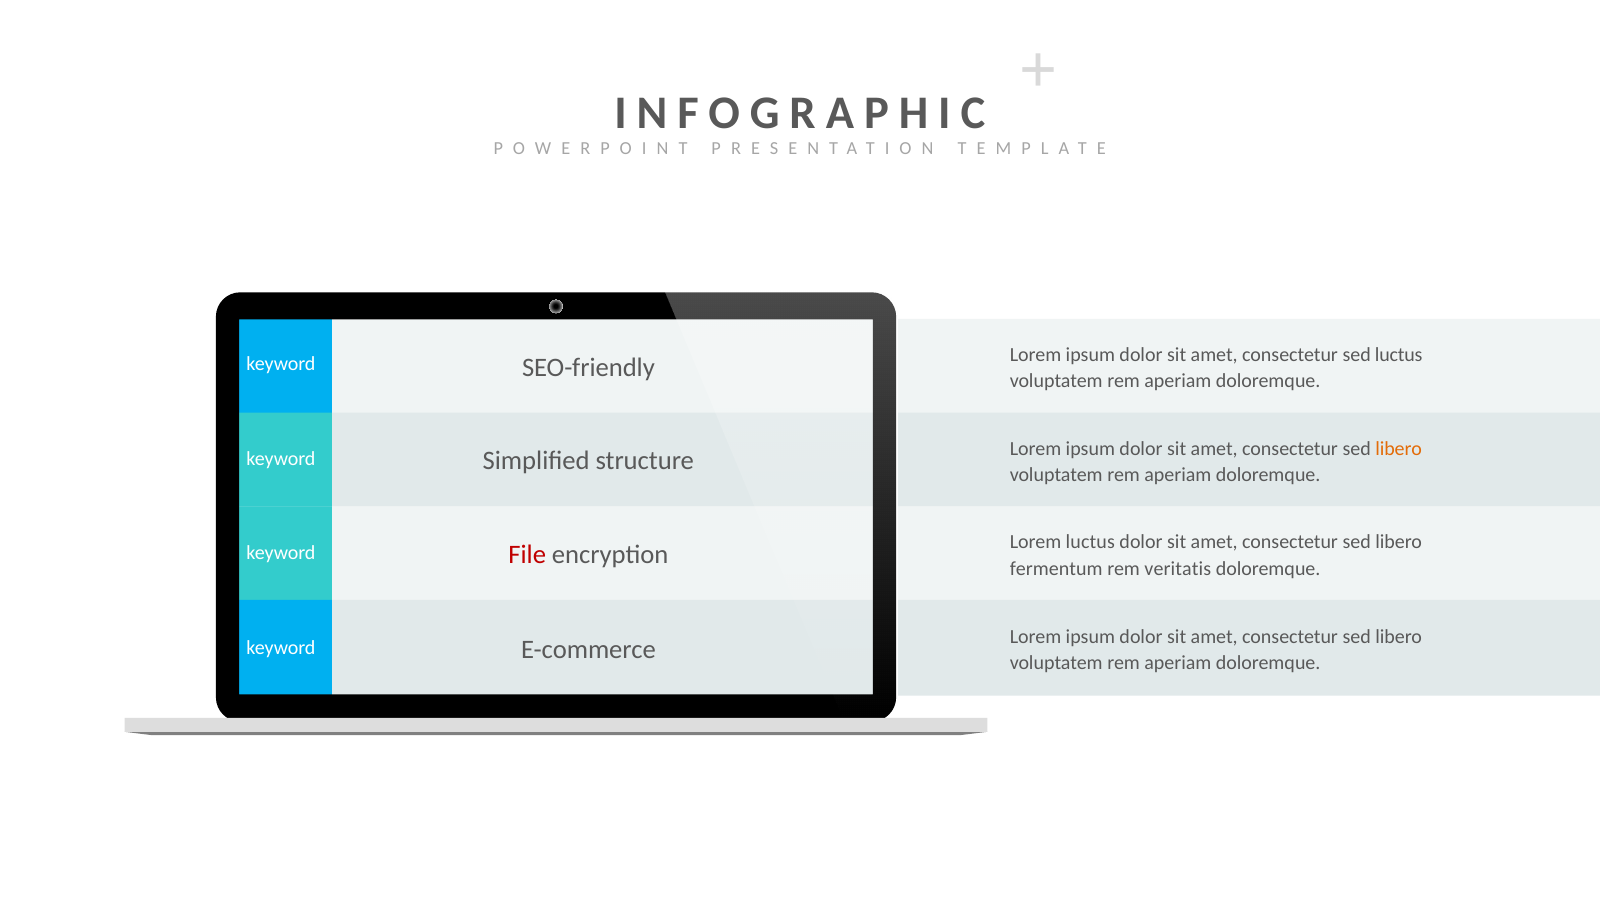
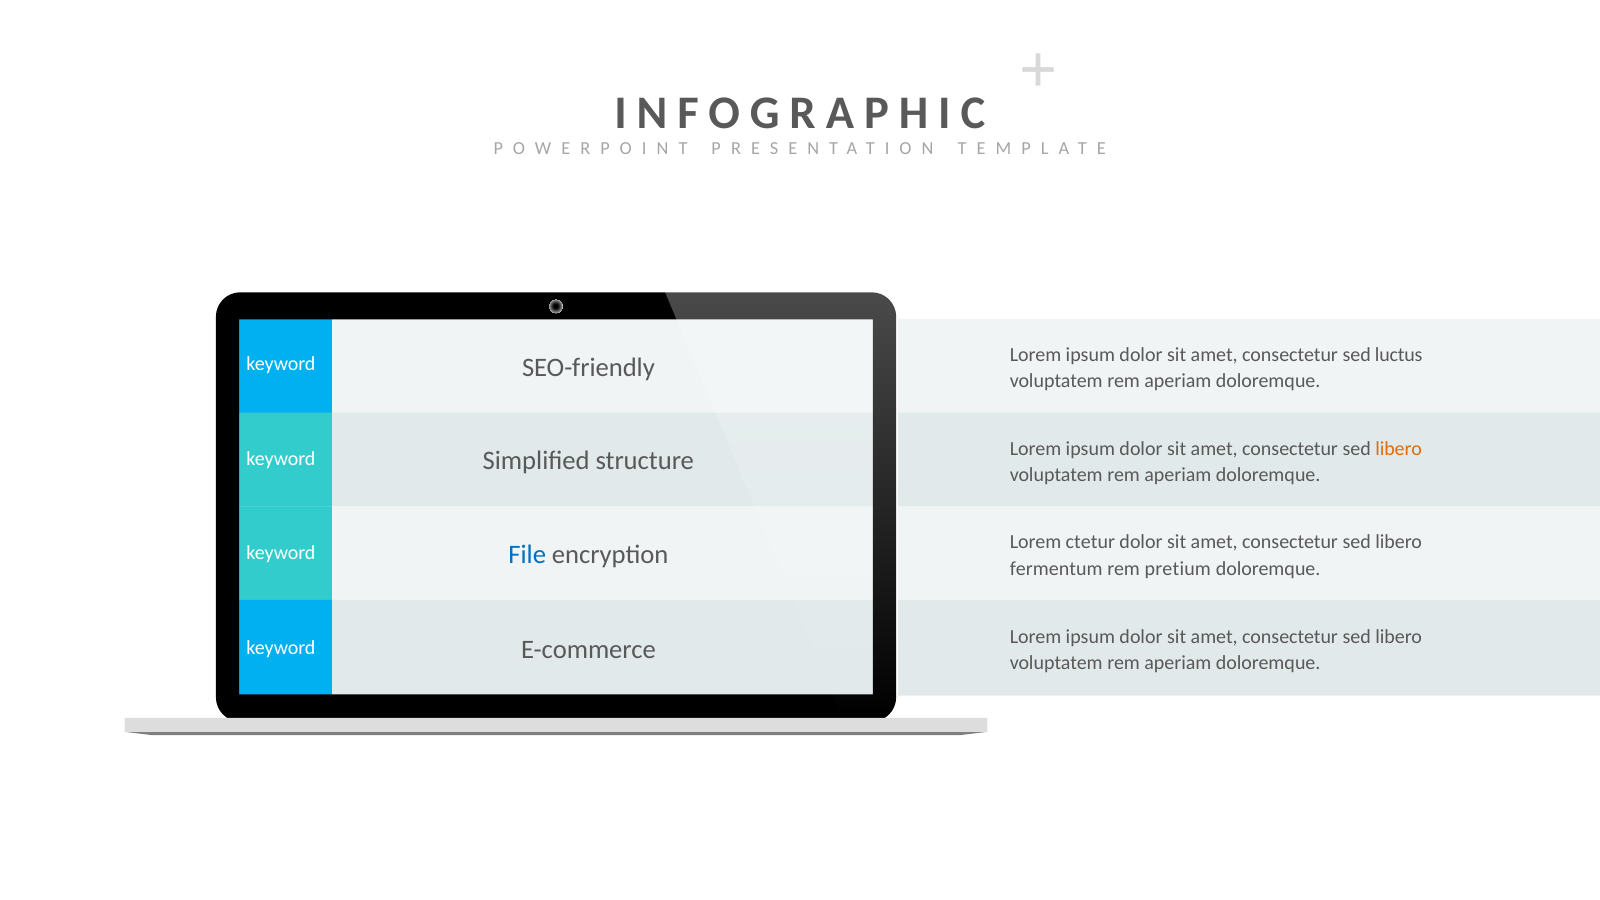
Lorem luctus: luctus -> ctetur (1090, 542)
File colour: red -> blue (527, 555)
veritatis: veritatis -> pretium (1178, 569)
